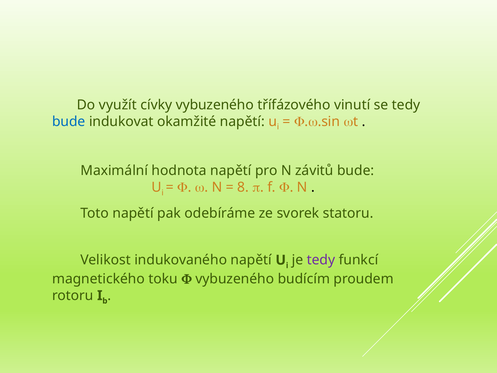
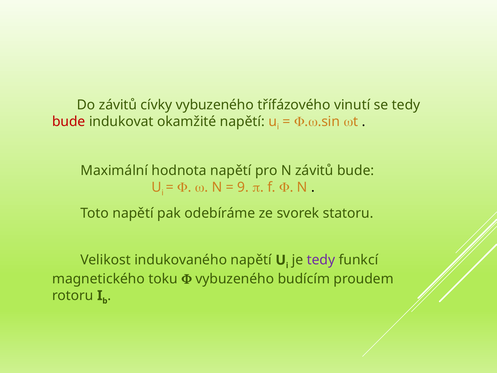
Do využít: využít -> závitů (118, 105)
bude colour: blue -> red (69, 121)
8: 8 -> 9 (243, 187)
